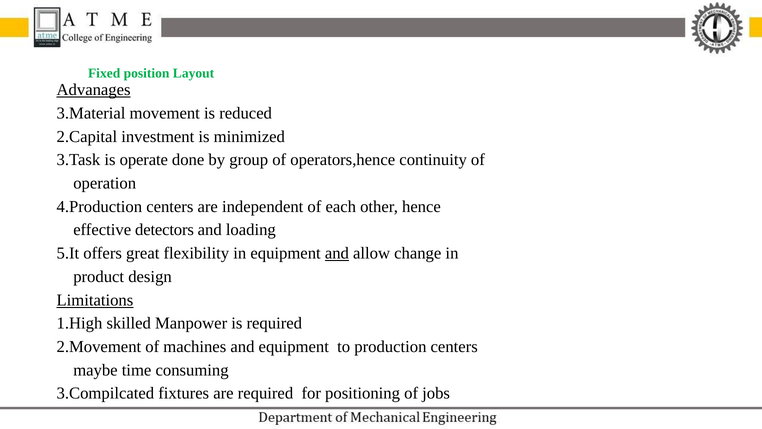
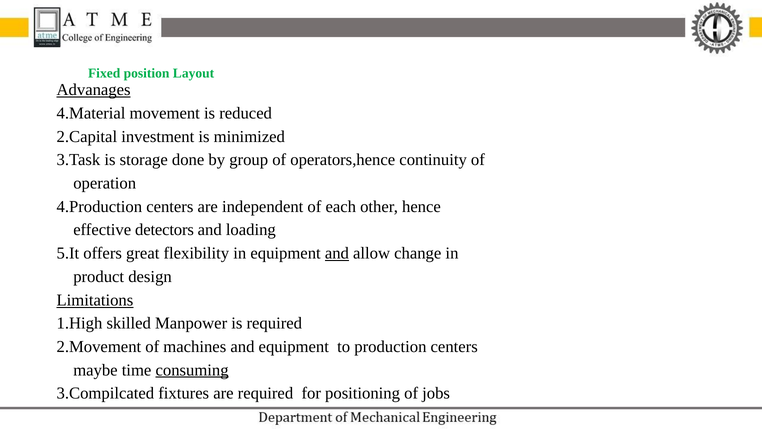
3.Material: 3.Material -> 4.Material (91, 113)
operate: operate -> storage (144, 160)
consuming underline: none -> present (192, 370)
